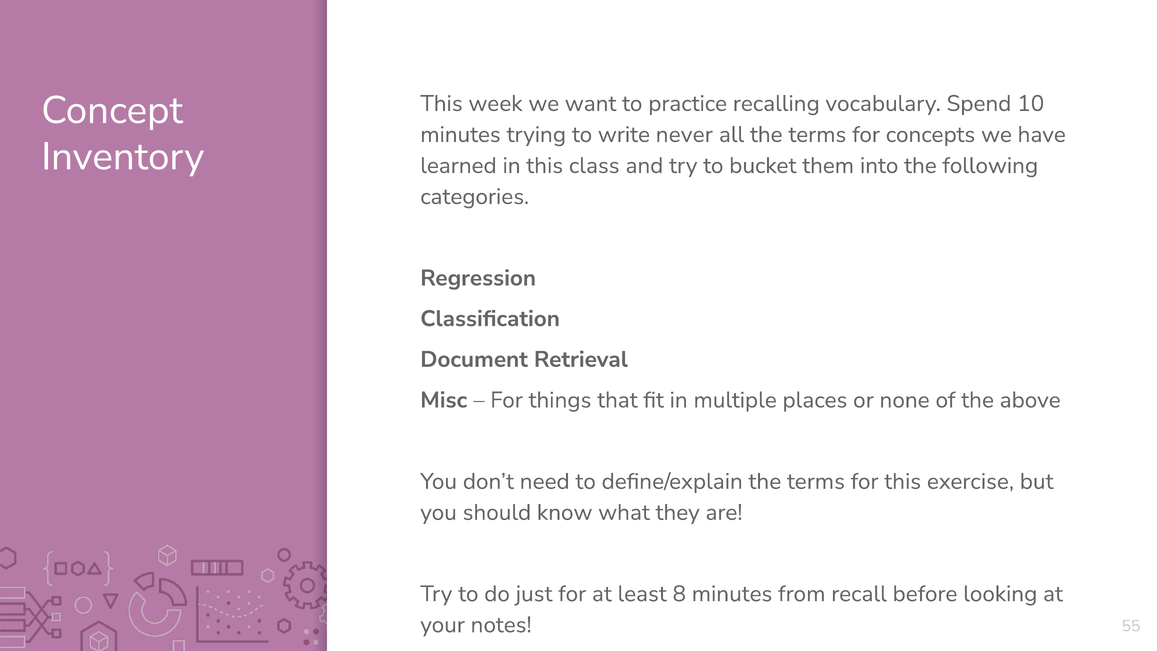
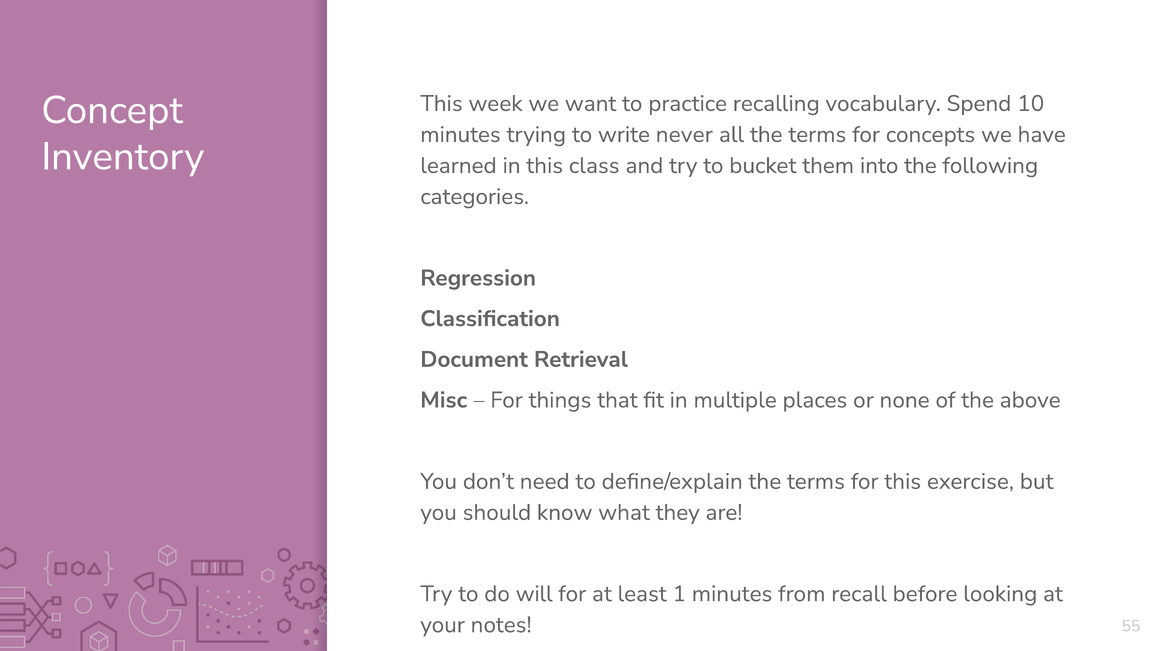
just: just -> will (534, 594)
8: 8 -> 1 (679, 594)
